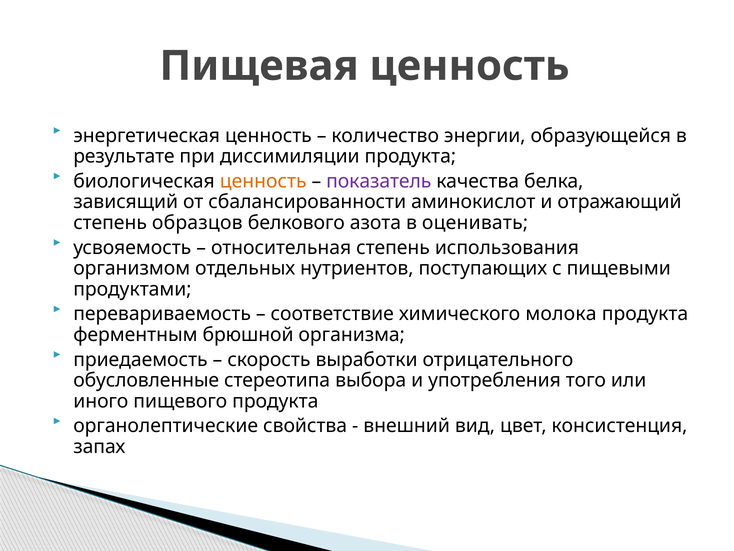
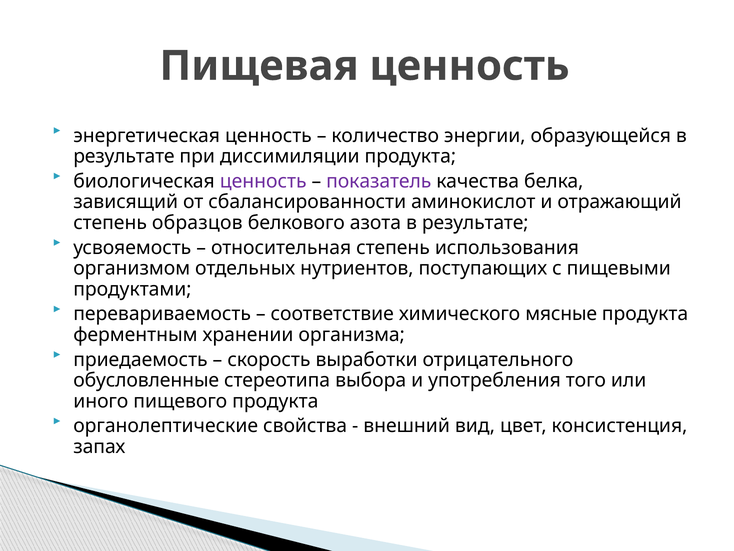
ценность colour: orange -> purple (263, 181)
азота в оценивать: оценивать -> результате (475, 223)
молока: молока -> мясные (561, 314)
брюшной: брюшной -> хранении (248, 335)
